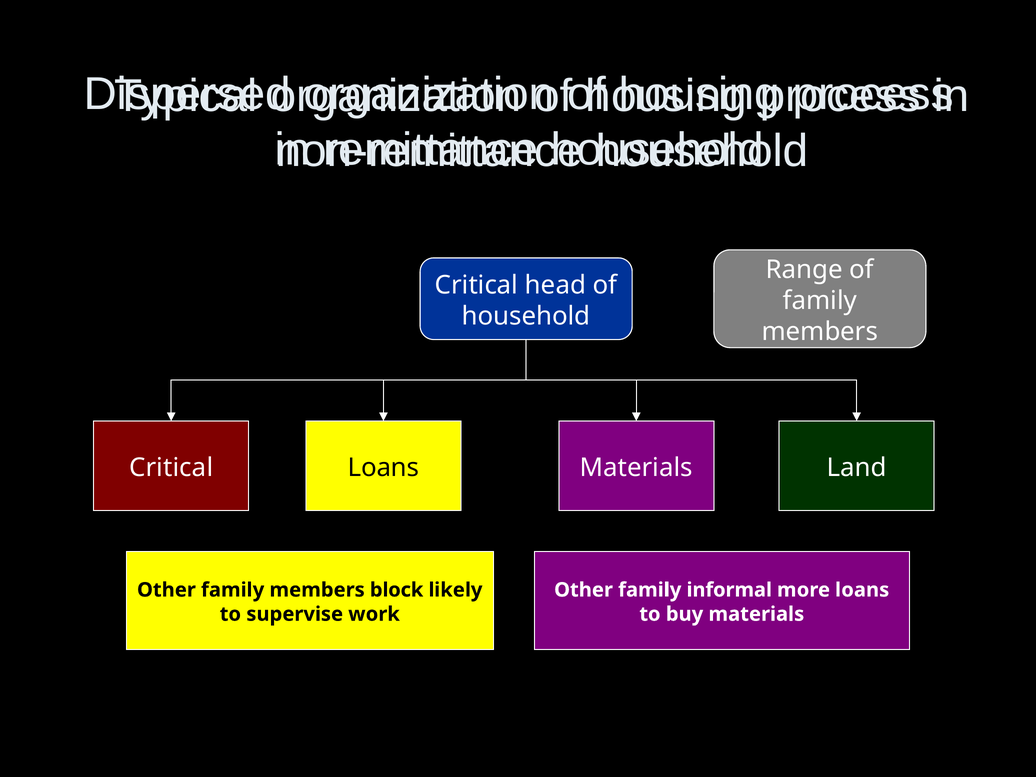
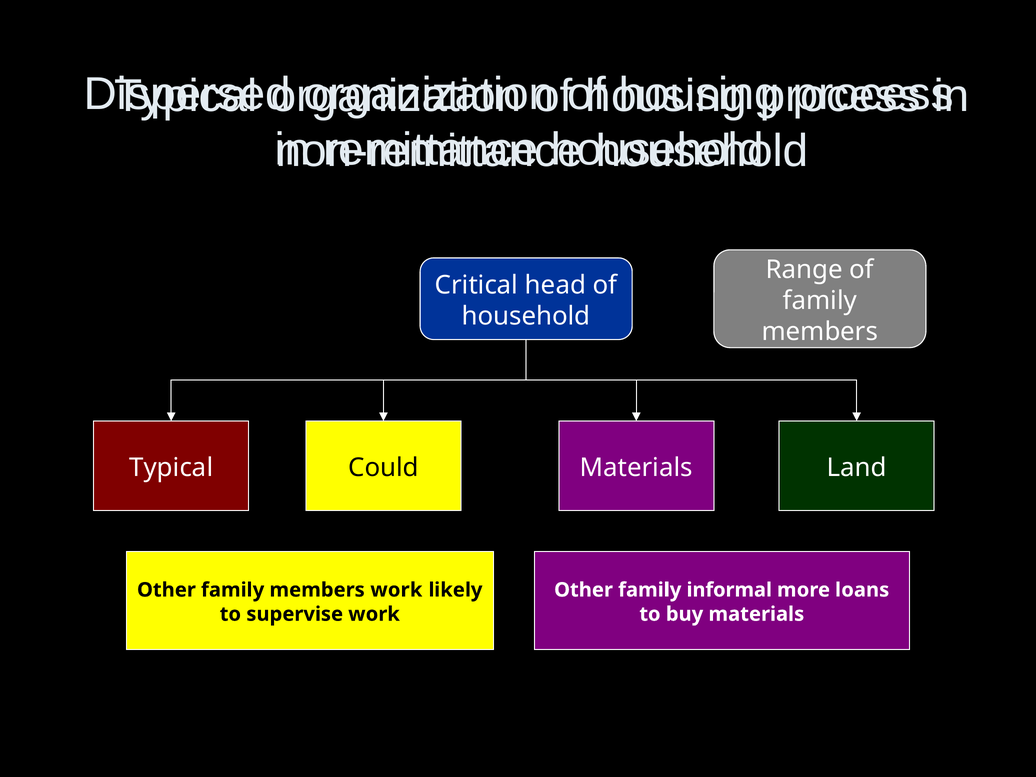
Critical: Critical -> Typical (171, 468)
Loans: Loans -> Could (383, 468)
members block: block -> work (396, 590)
